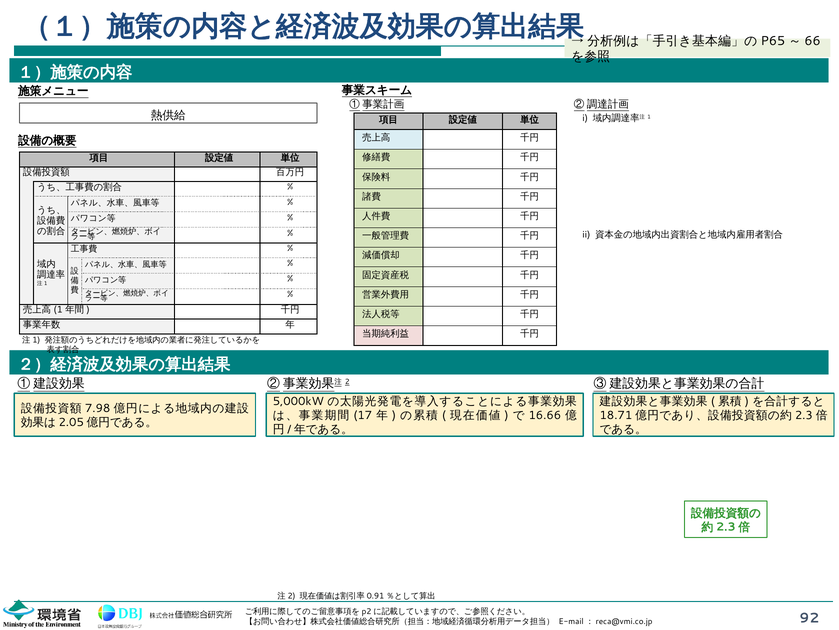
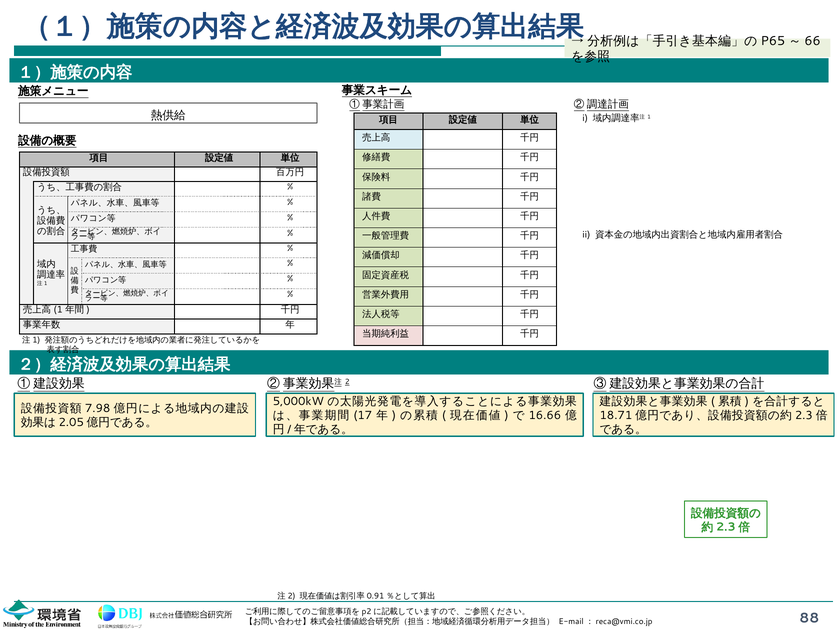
92: 92 -> 88 (809, 617)
